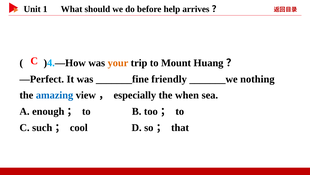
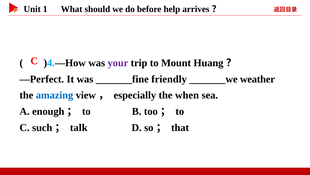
your colour: orange -> purple (118, 63)
nothing: nothing -> weather (257, 79)
cool: cool -> talk (79, 127)
